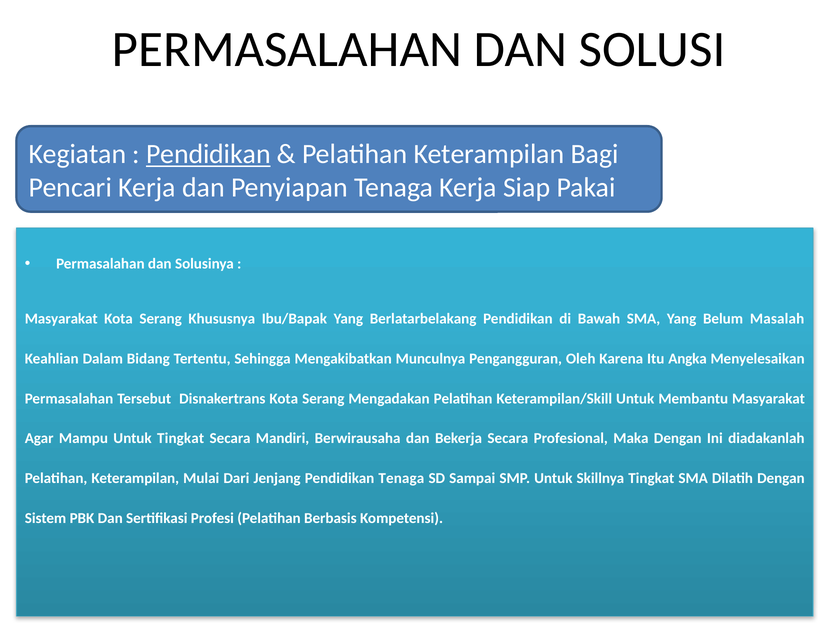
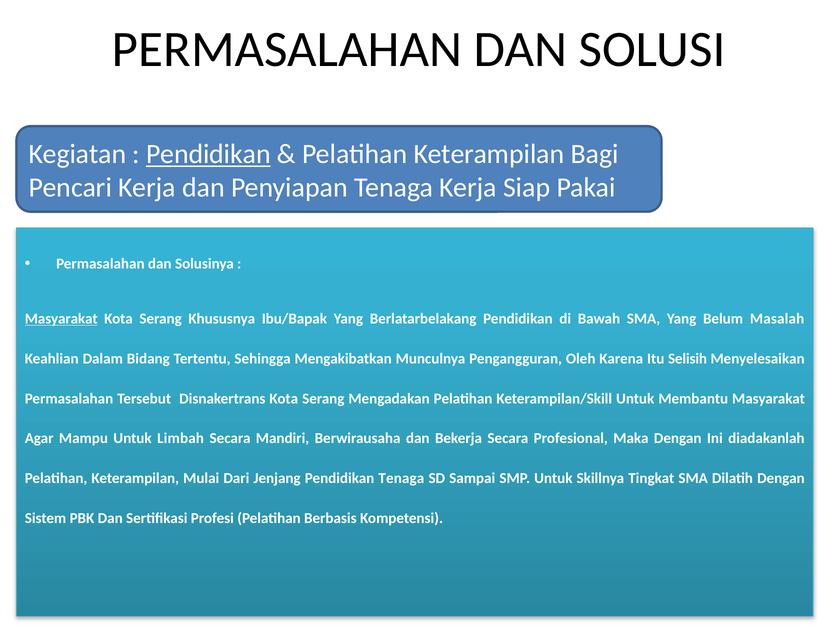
Masyarakat underline: none -> present (61, 319)
Angka: Angka -> Selisih (688, 359)
Untuk Tingkat: Tingkat -> Limbah (181, 438)
